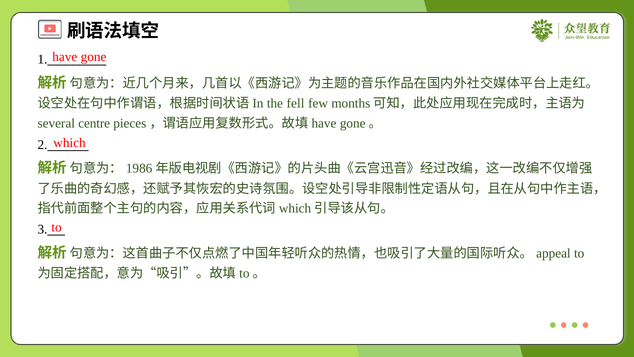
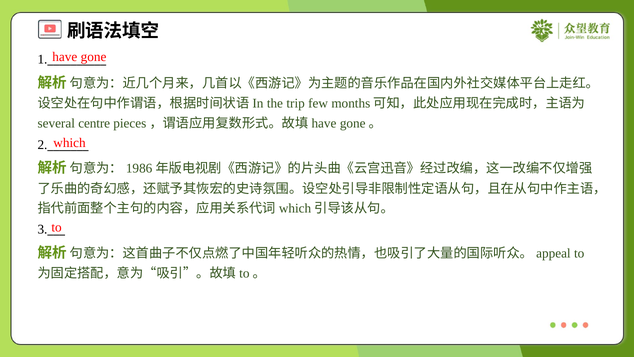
fell: fell -> trip (296, 103)
